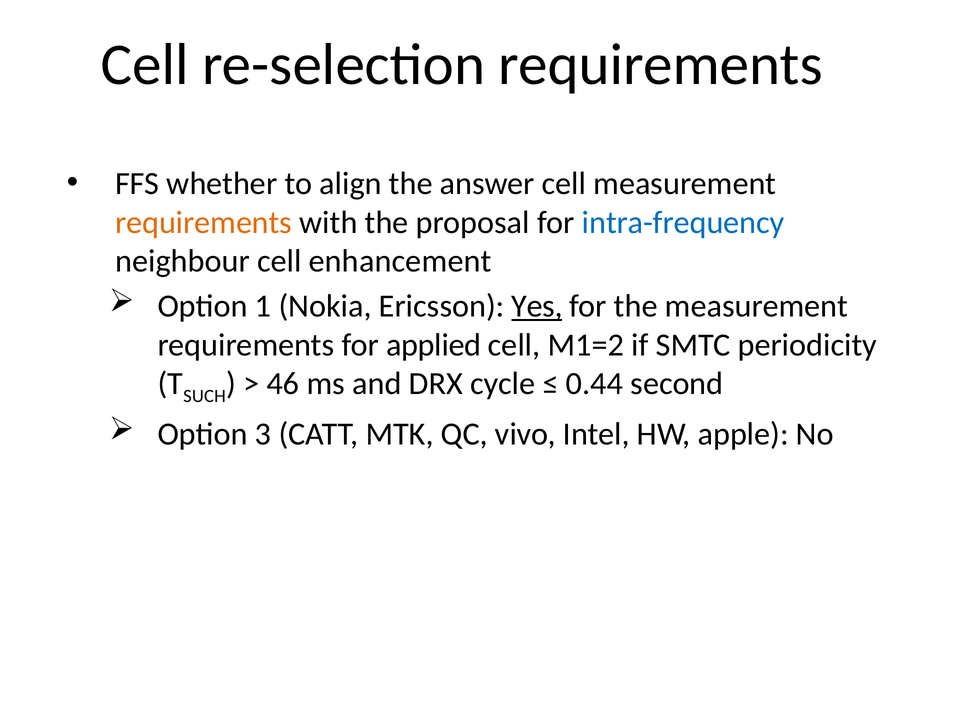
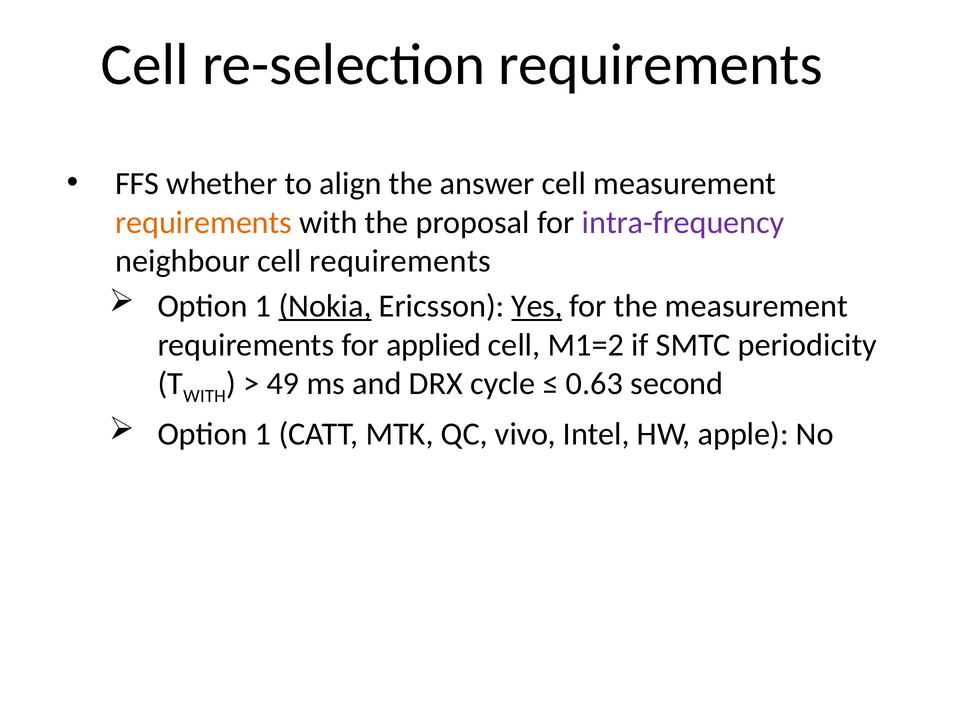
intra-frequency colour: blue -> purple (683, 222)
cell enhancement: enhancement -> requirements (400, 261)
Nokia underline: none -> present (325, 306)
SUCH: SUCH -> WITH (205, 396)
46: 46 -> 49 (283, 384)
0.44: 0.44 -> 0.63 (595, 384)
3: 3 -> 1 (263, 434)
